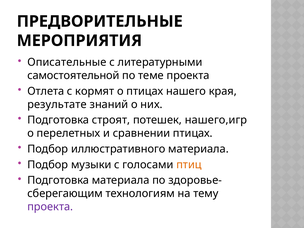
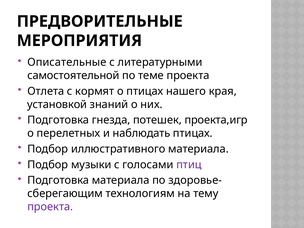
результате: результате -> установкой (57, 104)
строят: строят -> гнезда (111, 120)
нашего,игр: нашего,игр -> проекта,игр (216, 120)
сравнении: сравнении -> наблюдать (141, 133)
птиц colour: orange -> purple (189, 165)
